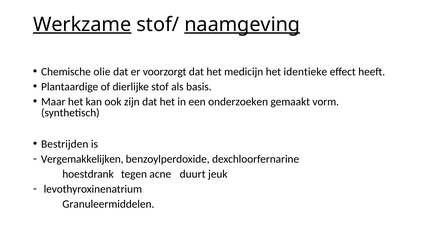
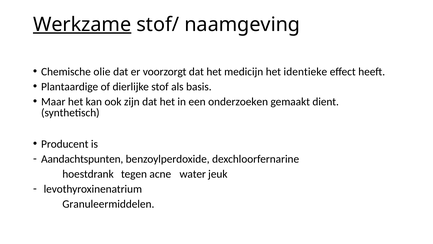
naamgeving underline: present -> none (242, 24)
vorm: vorm -> dient (326, 102)
Bestrijden: Bestrijden -> Producent (65, 144)
Vergemakkelijken: Vergemakkelijken -> Aandachtspunten (82, 159)
duurt: duurt -> water (193, 174)
